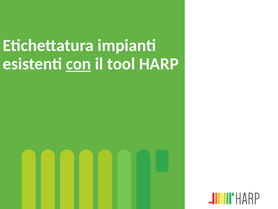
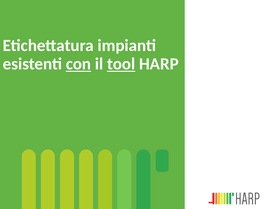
tool underline: none -> present (121, 64)
